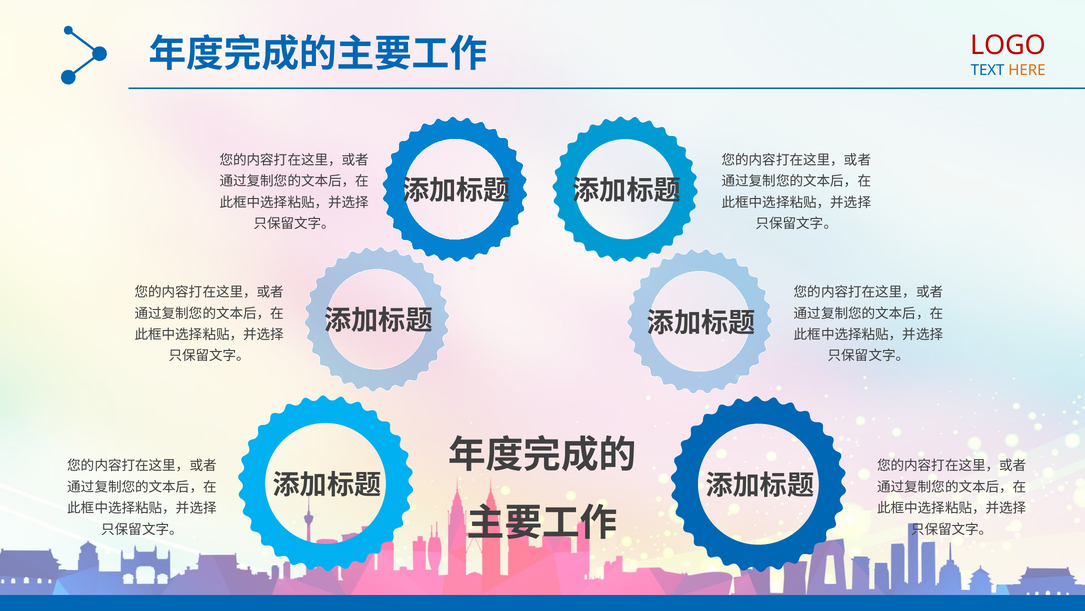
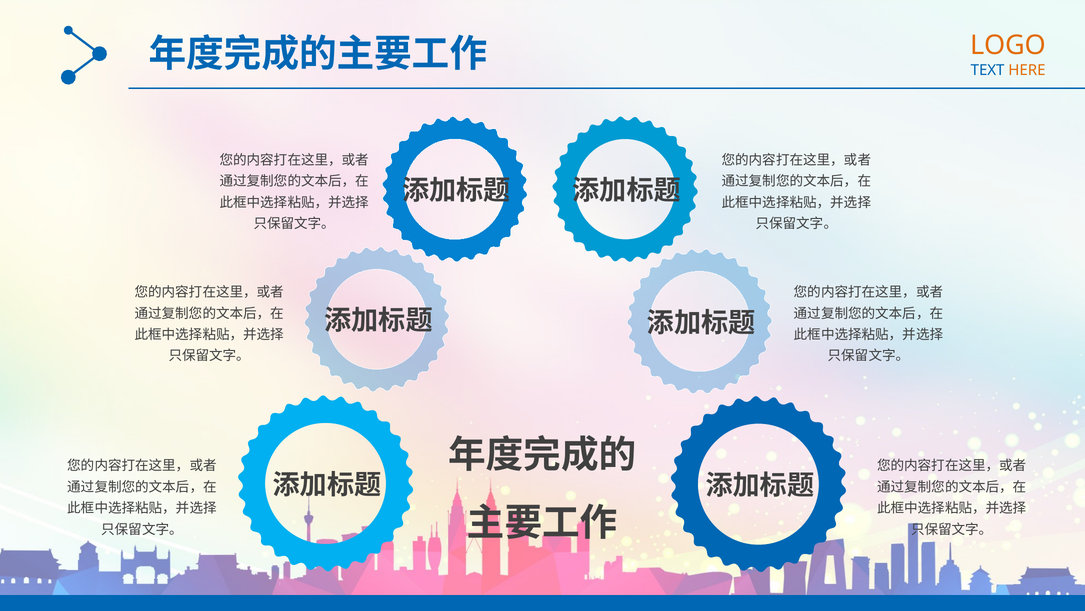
LOGO colour: red -> orange (1008, 45)
